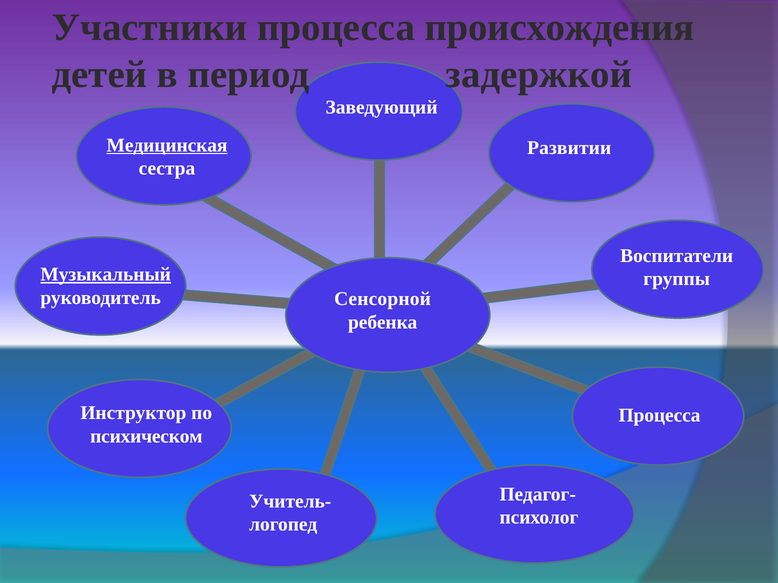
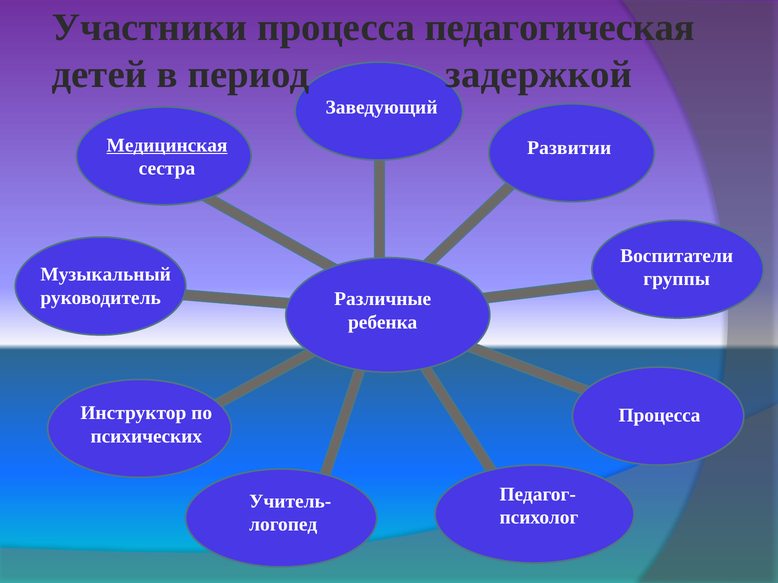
происхождения: происхождения -> педагогическая (560, 28)
Музыкальный underline: present -> none (106, 275)
Сенсорной: Сенсорной -> Различные (383, 299)
психическом: психическом -> психических (146, 436)
